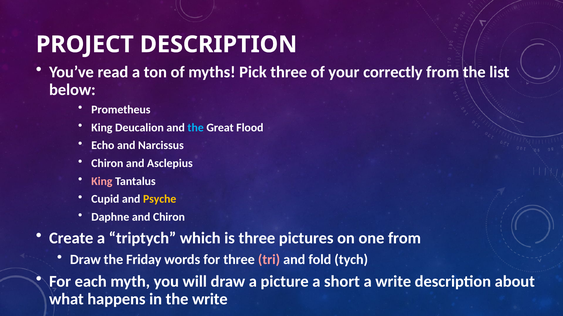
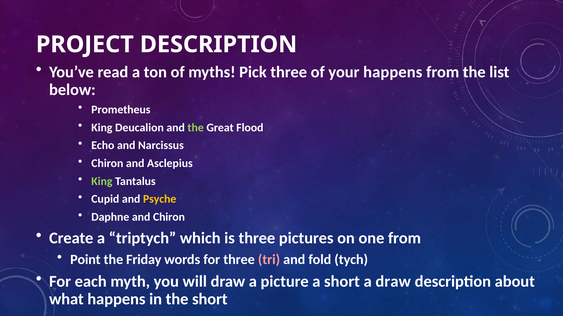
your correctly: correctly -> happens (393, 72)
the colour: light blue -> light green (196, 128)
King colour: pink -> light green (102, 182)
Draw: Draw -> Point (85, 260)
a write: write -> draw (393, 282)
the write: write -> short (210, 300)
